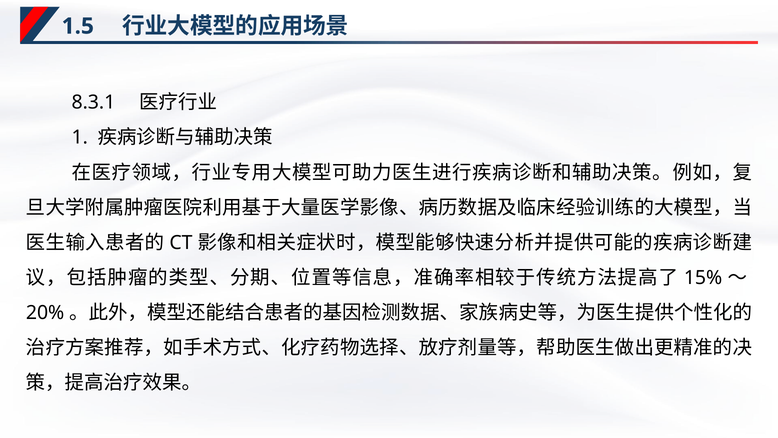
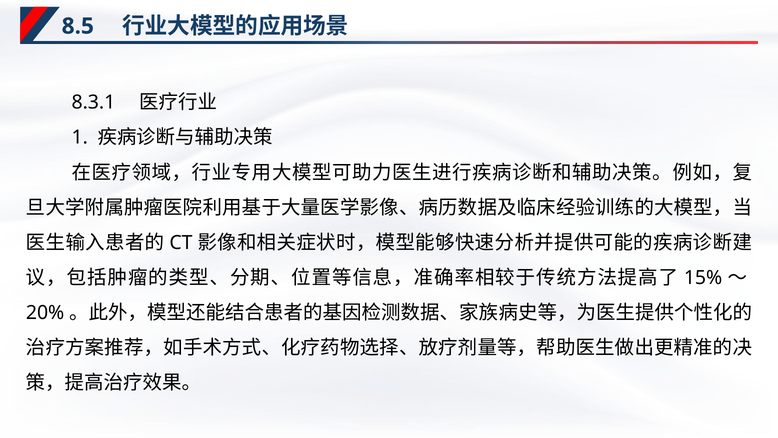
1.5: 1.5 -> 8.5 (78, 26)
